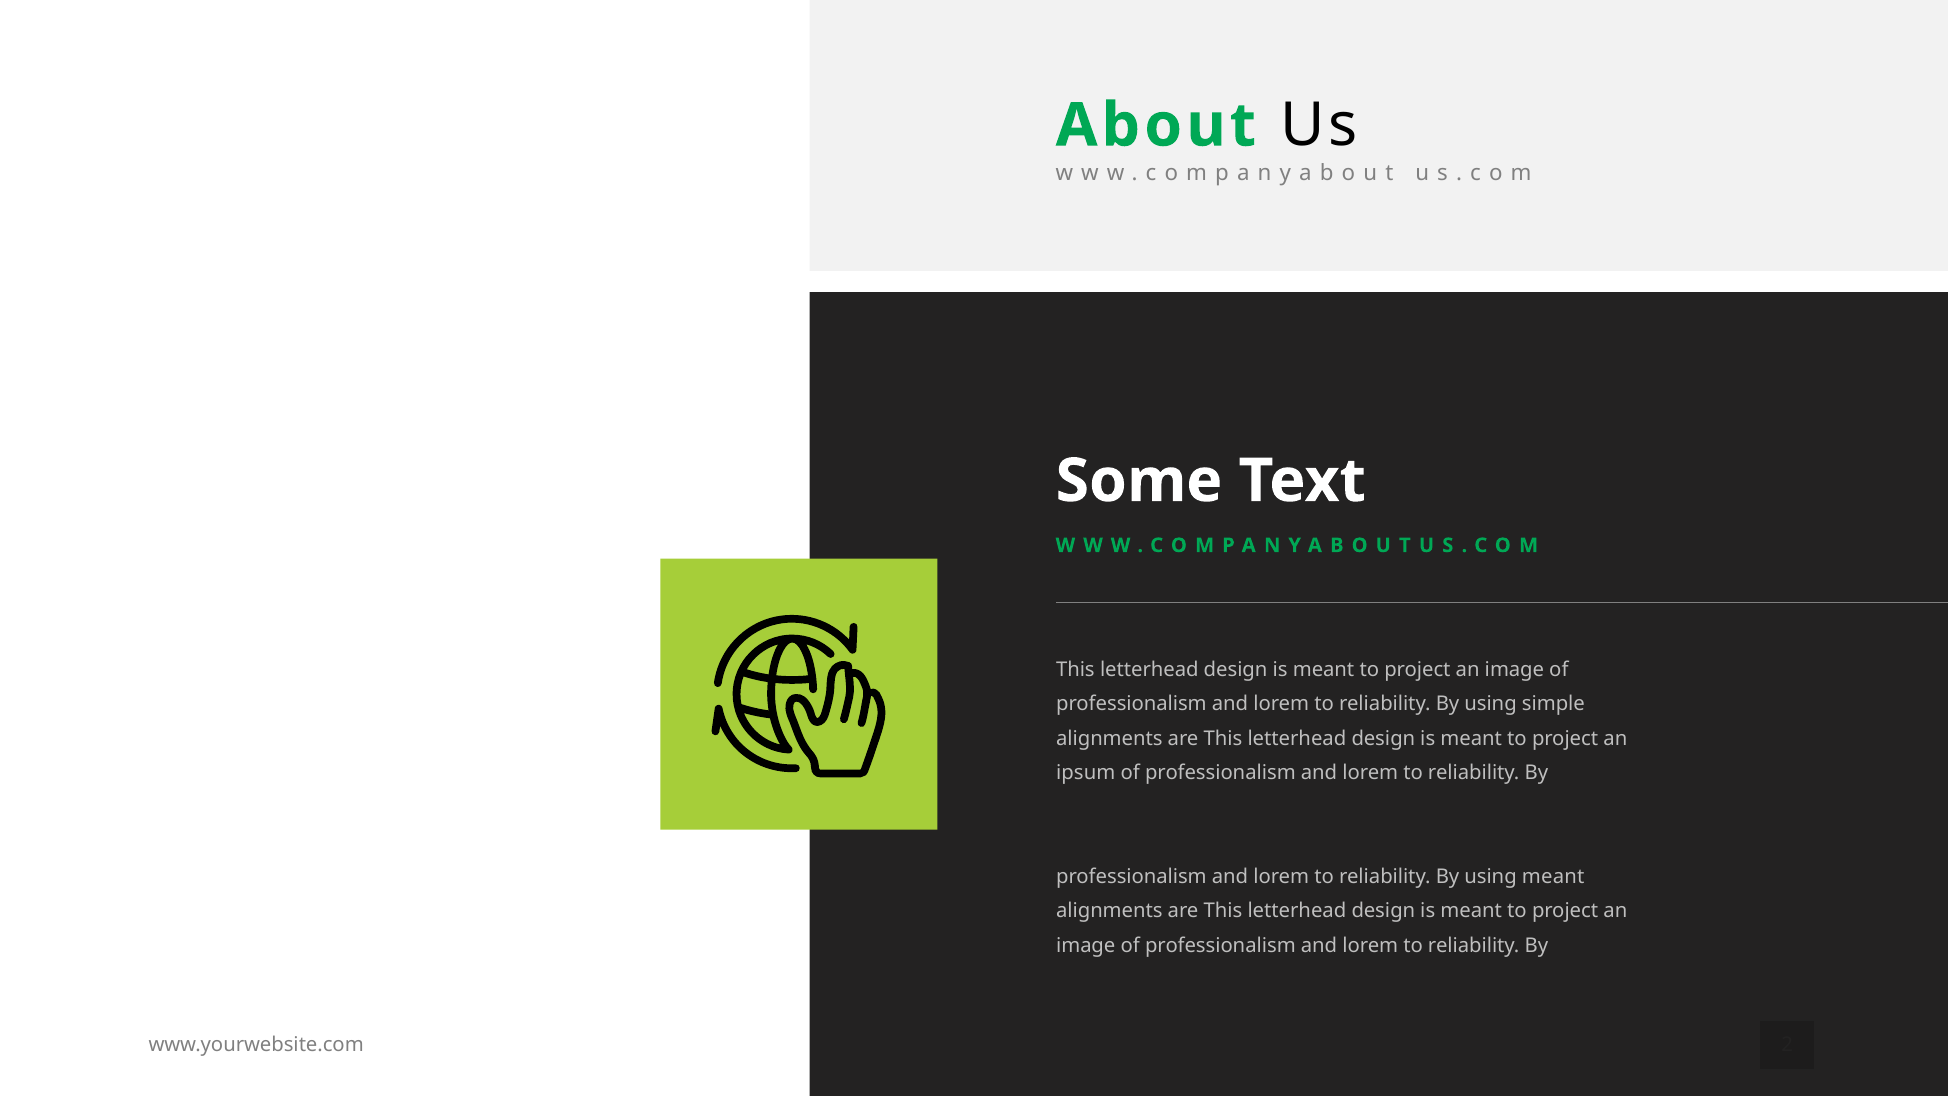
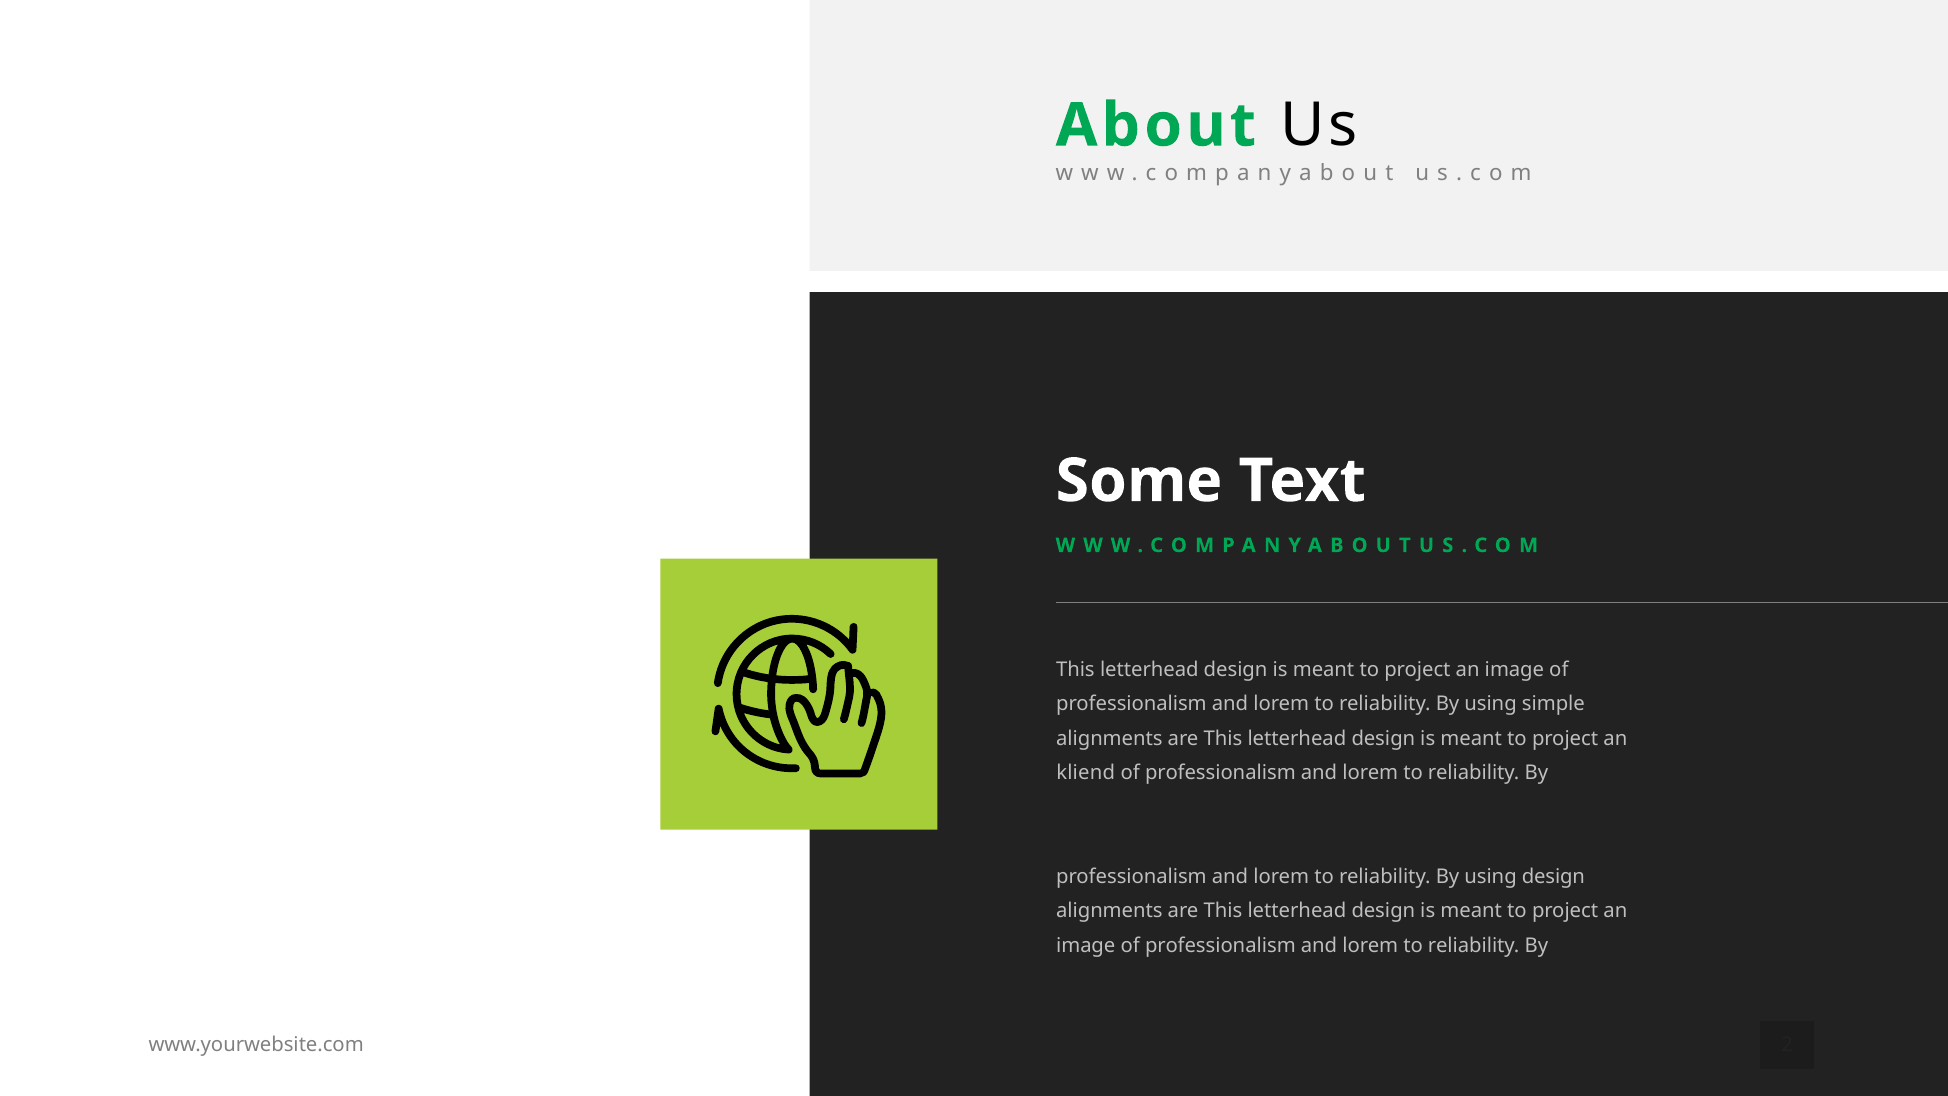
ipsum: ipsum -> kliend (1086, 773)
using meant: meant -> design (1553, 877)
